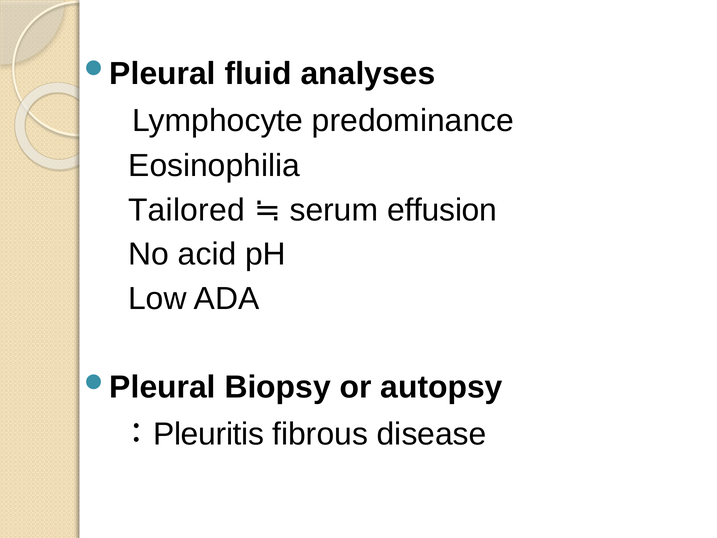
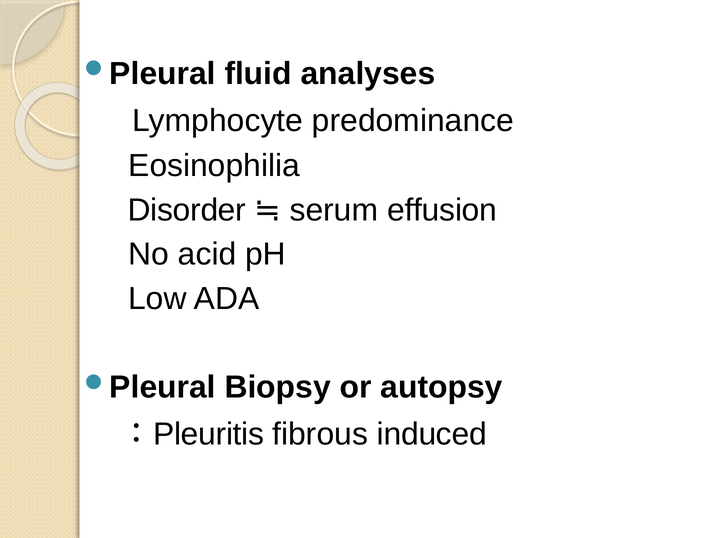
Tailored: Tailored -> Disorder (187, 210)
disease: disease -> induced (432, 434)
